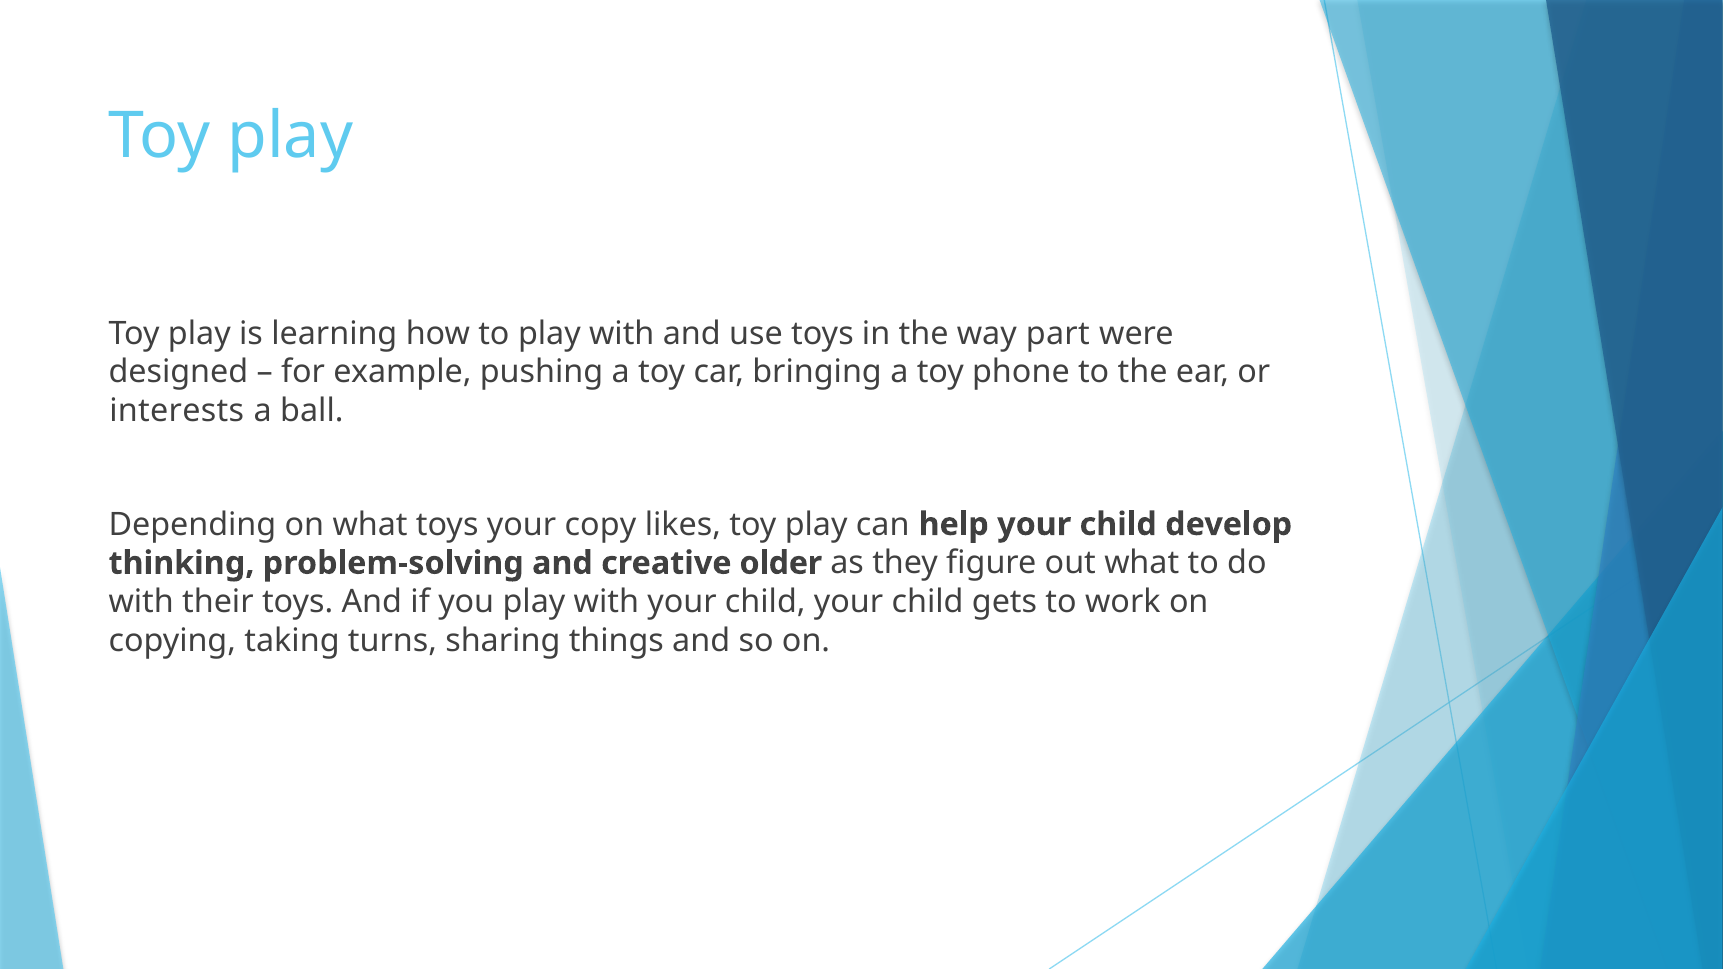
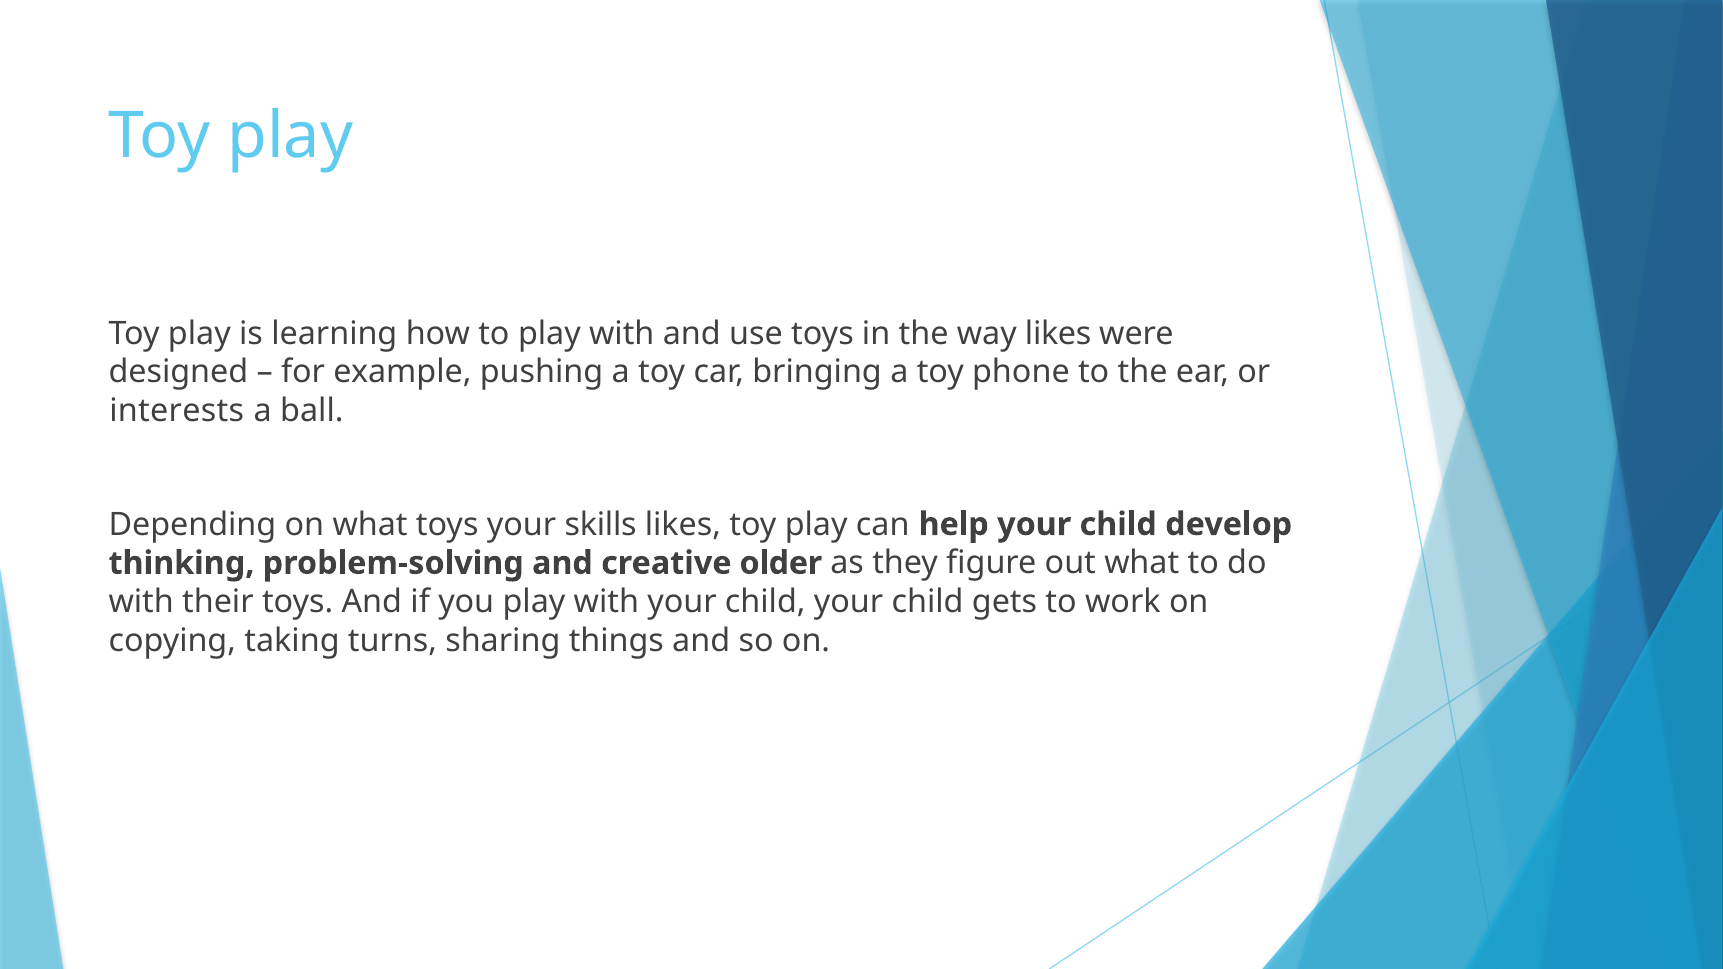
way part: part -> likes (1058, 333)
copy: copy -> skills (601, 524)
